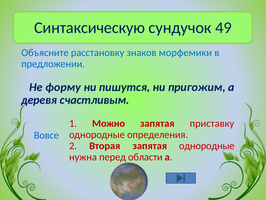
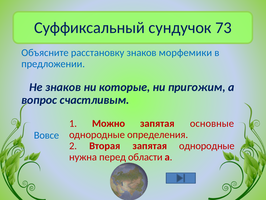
Синтаксическую: Синтаксическую -> Суффиксальный (89, 28)
49: 49 -> 73 (223, 28)
Не форму: форму -> знаков (63, 87)
пишутся: пишутся -> которые (125, 87)
деревя: деревя -> вопрос (39, 100)
приставку: приставку -> основные (212, 123)
